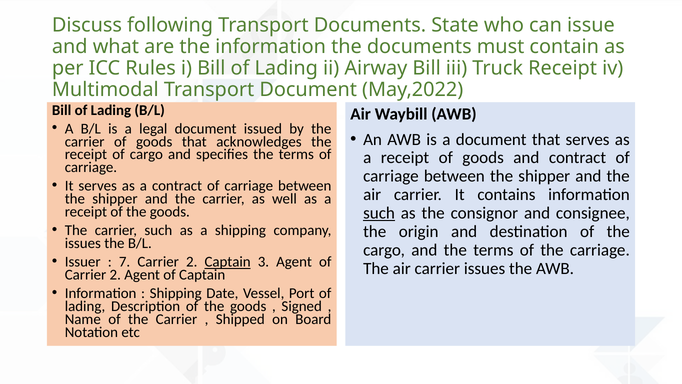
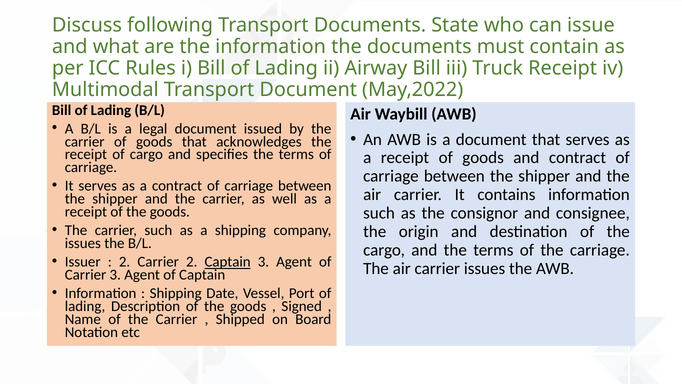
such underline: present -> none (379, 213)
7: 7 -> 2 (125, 262)
2: 2 -> 3 (115, 275)
